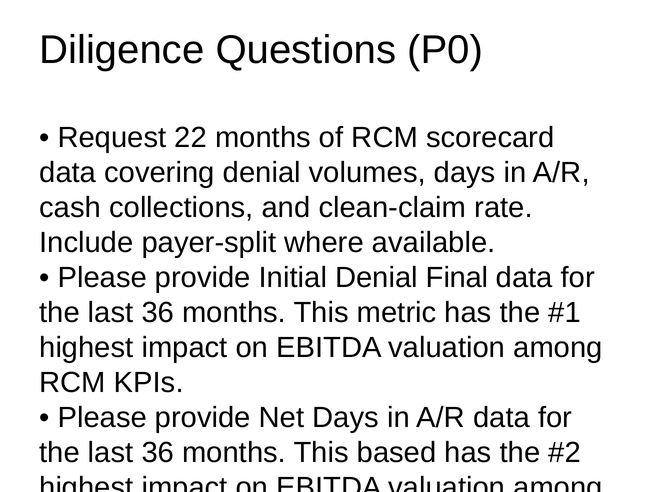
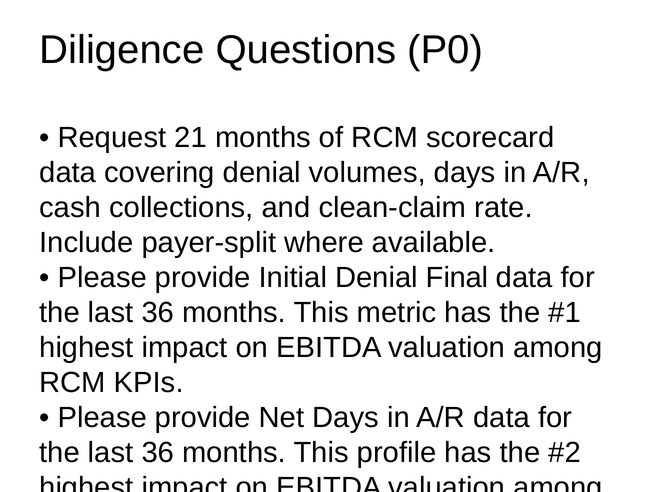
22: 22 -> 21 (191, 138)
based: based -> profile (397, 453)
